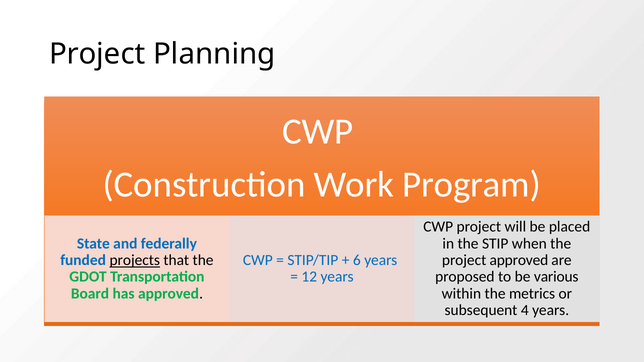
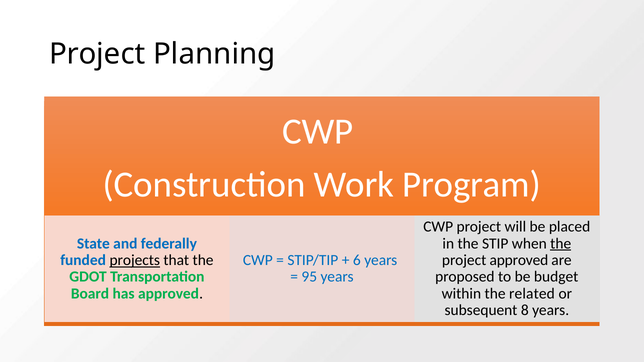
the underline: none -> present (561, 244)
12: 12 -> 95 (309, 277)
various: various -> budget (556, 277)
metrics: metrics -> related (532, 294)
4: 4 -> 8 (525, 310)
